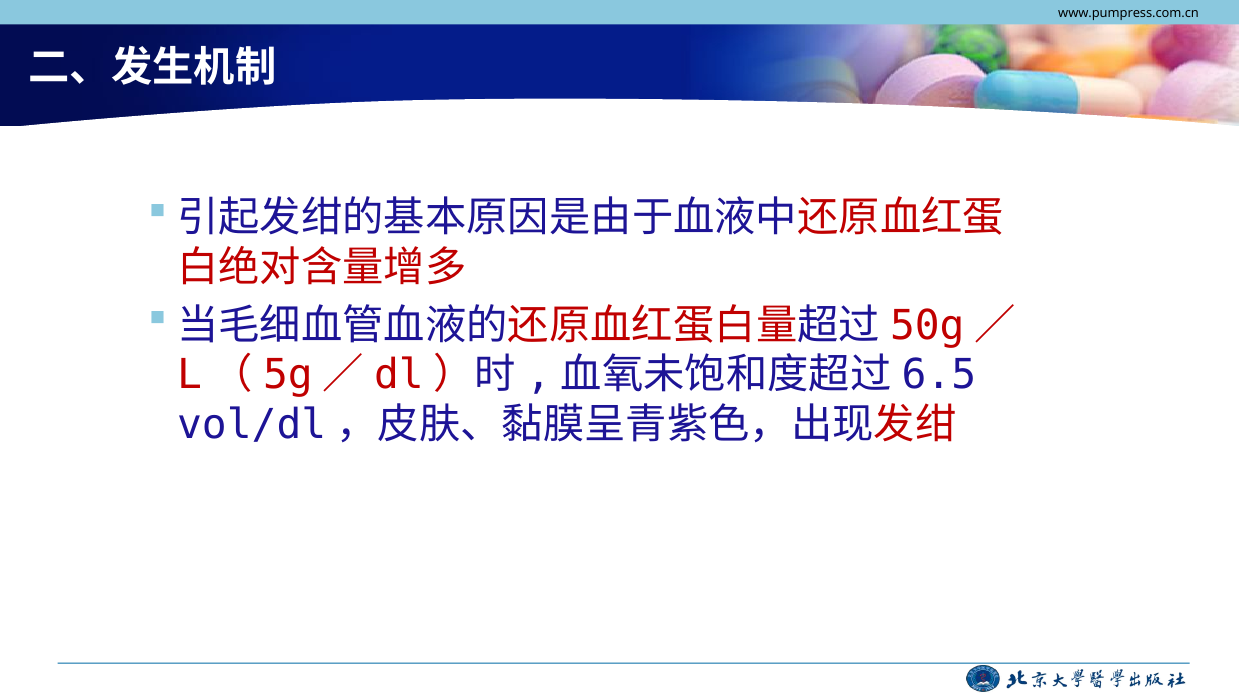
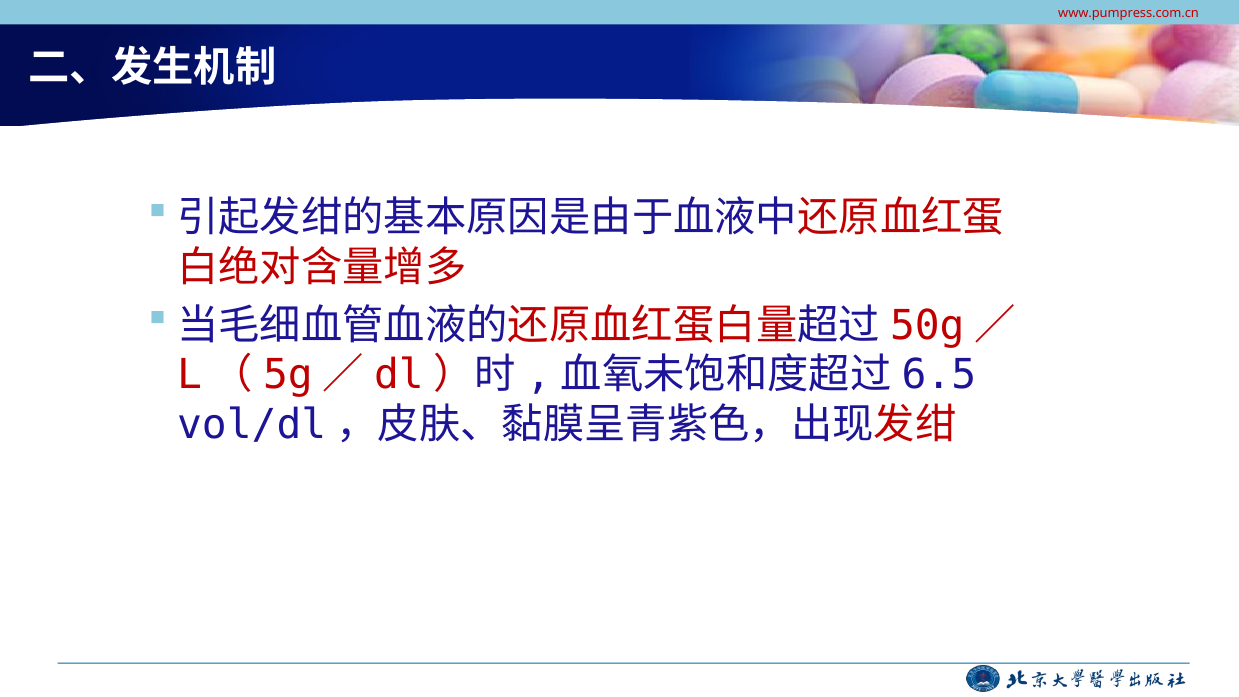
www.pumpress.com.cn colour: black -> red (1129, 13)
